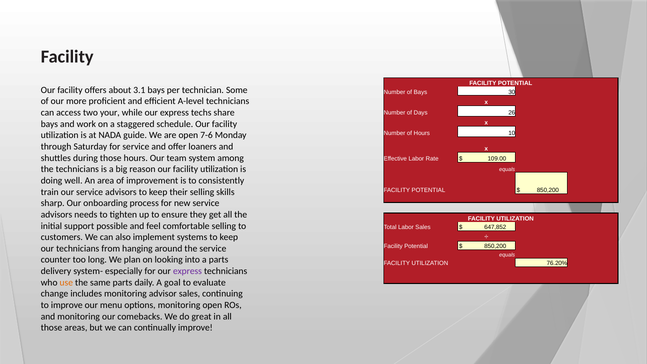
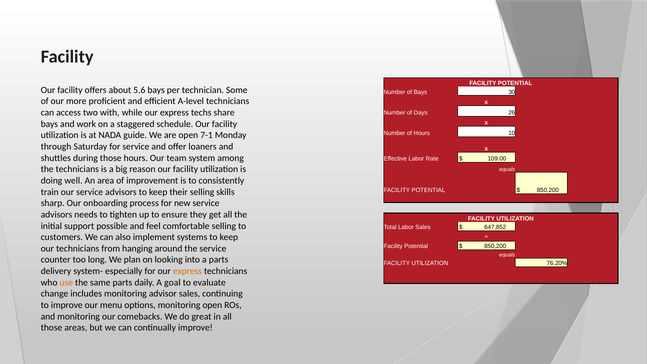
3.1: 3.1 -> 5.6 (139, 90)
your: your -> with (110, 113)
7-6: 7-6 -> 7-1 (207, 135)
express colour: purple -> orange (187, 271)
